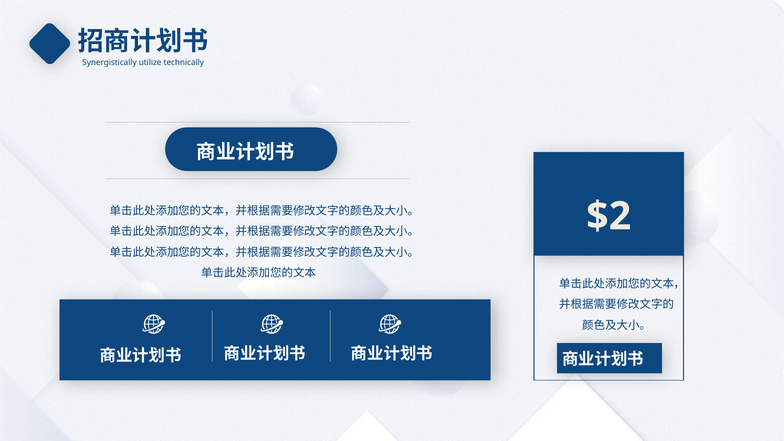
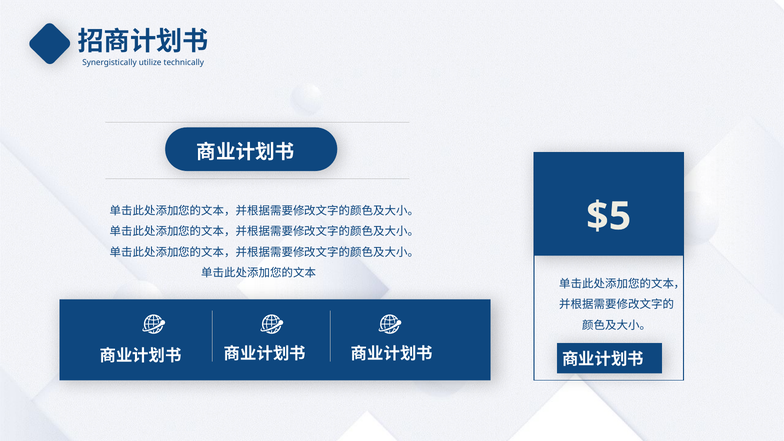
2: 2 -> 5 (620, 216)
